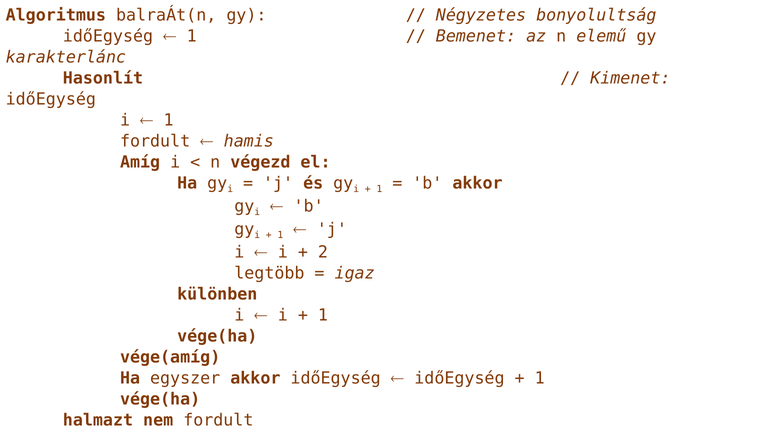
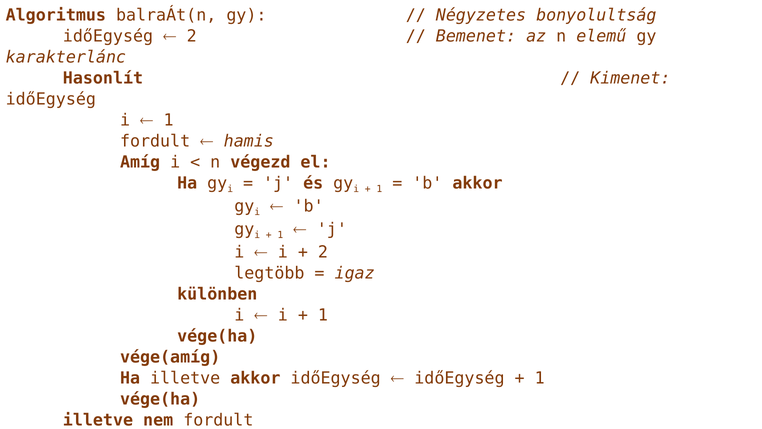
1: 1 -> 2 (192, 36)
Ha egyszer: egyszer -> illetve (185, 378)
halmazt: halmazt -> illetve (98, 420)
